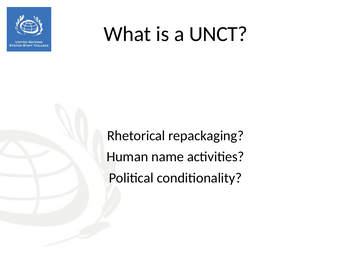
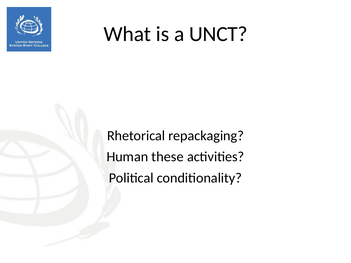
name: name -> these (168, 157)
